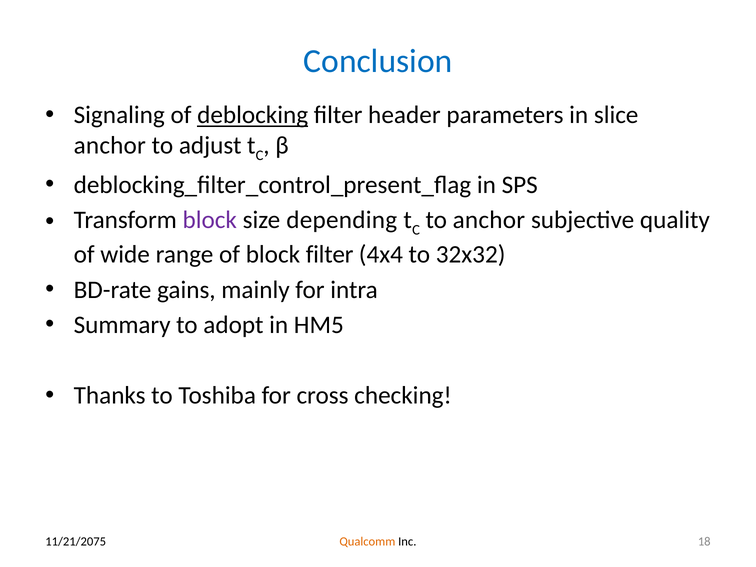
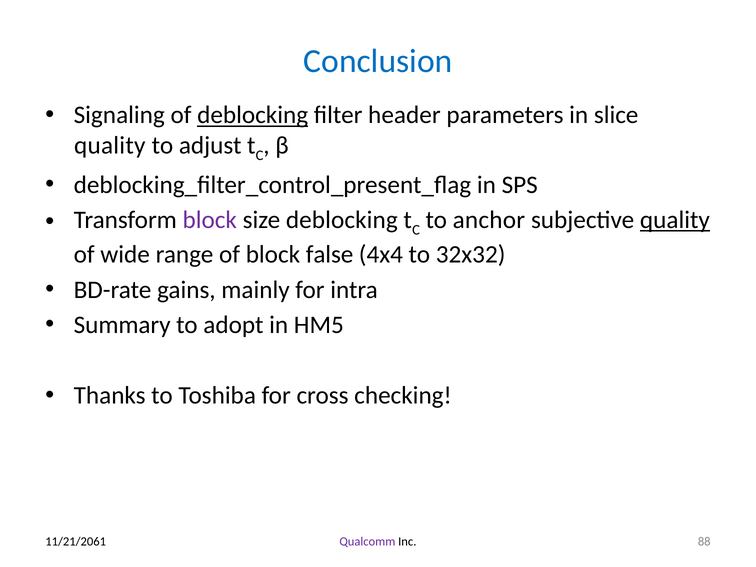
anchor: anchor -> quality (110, 145)
size depending: depending -> deblocking (342, 220)
quality underline: none -> present (675, 220)
block filter: filter -> false (330, 255)
Qualcomm colour: orange -> purple (367, 541)
18: 18 -> 88 (704, 541)
11/21/2075: 11/21/2075 -> 11/21/2061 (76, 541)
